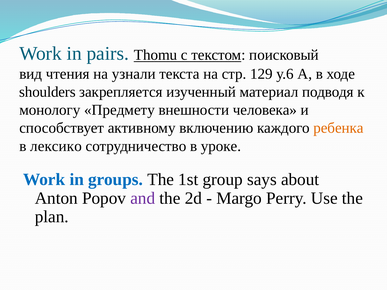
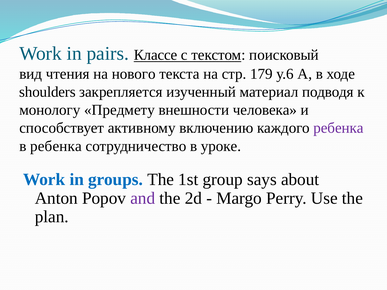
Thomu: Thomu -> Классе (156, 55)
узнали: узнали -> нового (134, 74)
129: 129 -> 179 (261, 74)
ребенка colour: orange -> purple (338, 128)
в лексико: лексико -> ребенка (56, 146)
